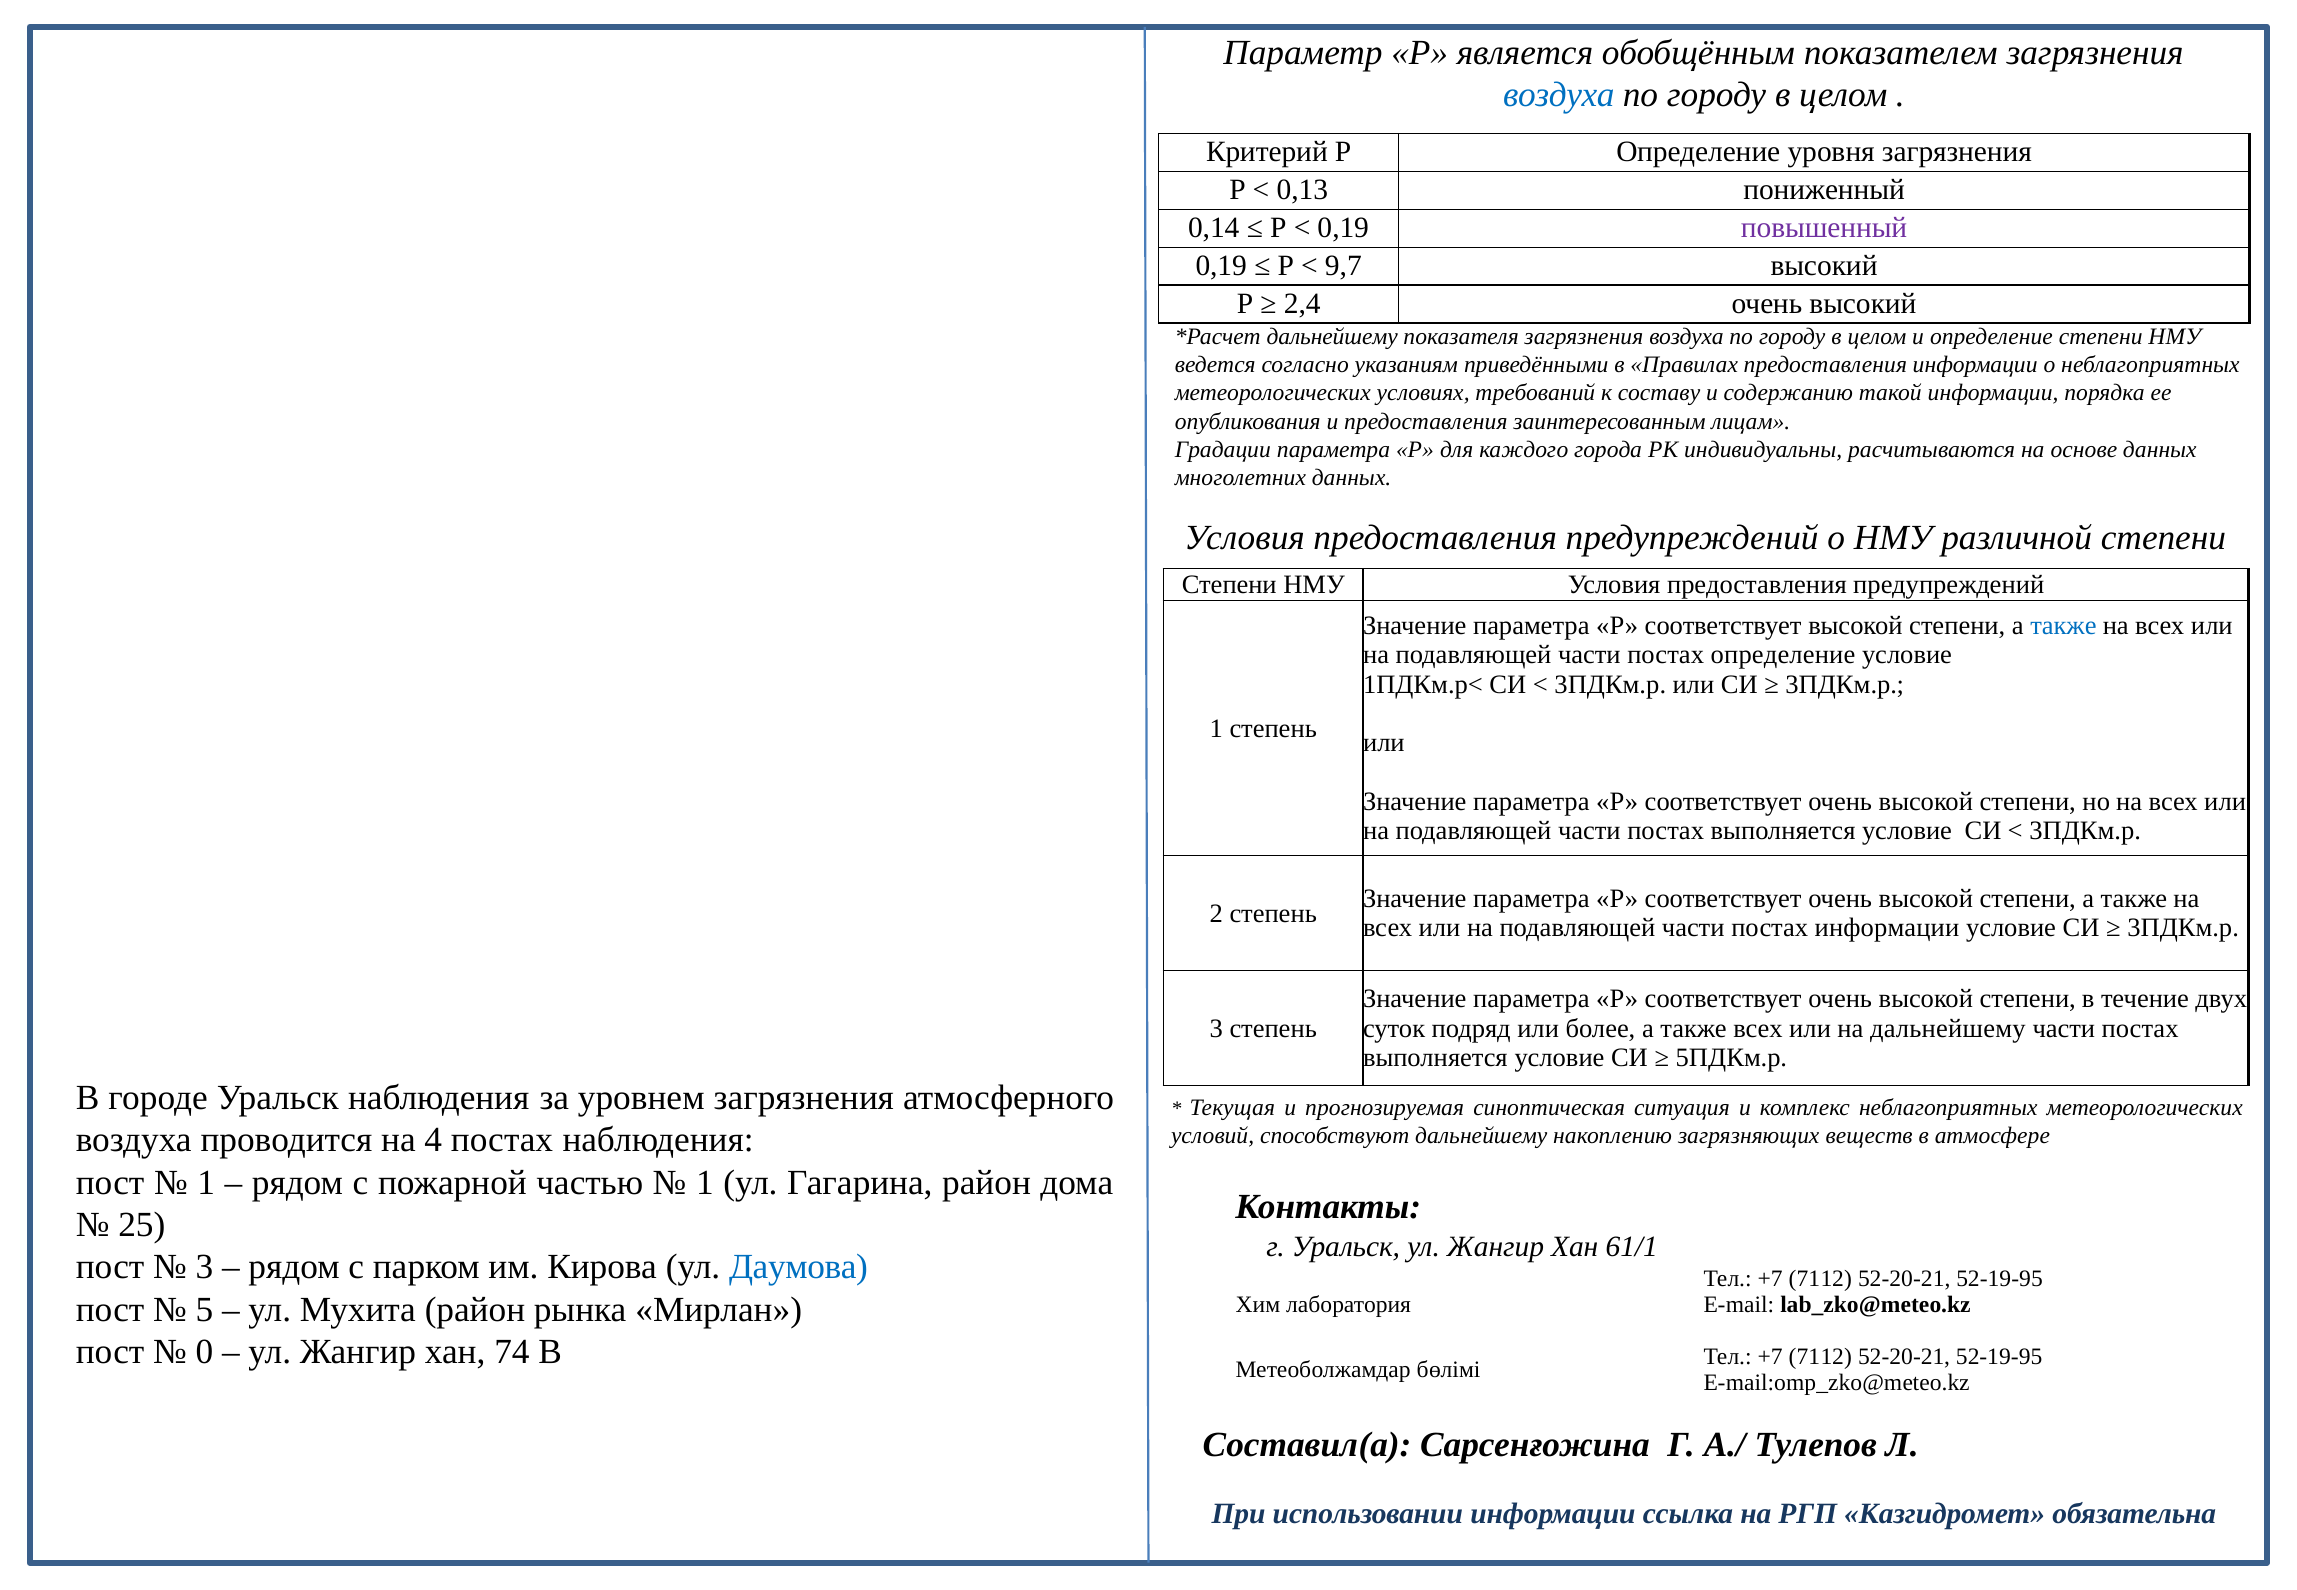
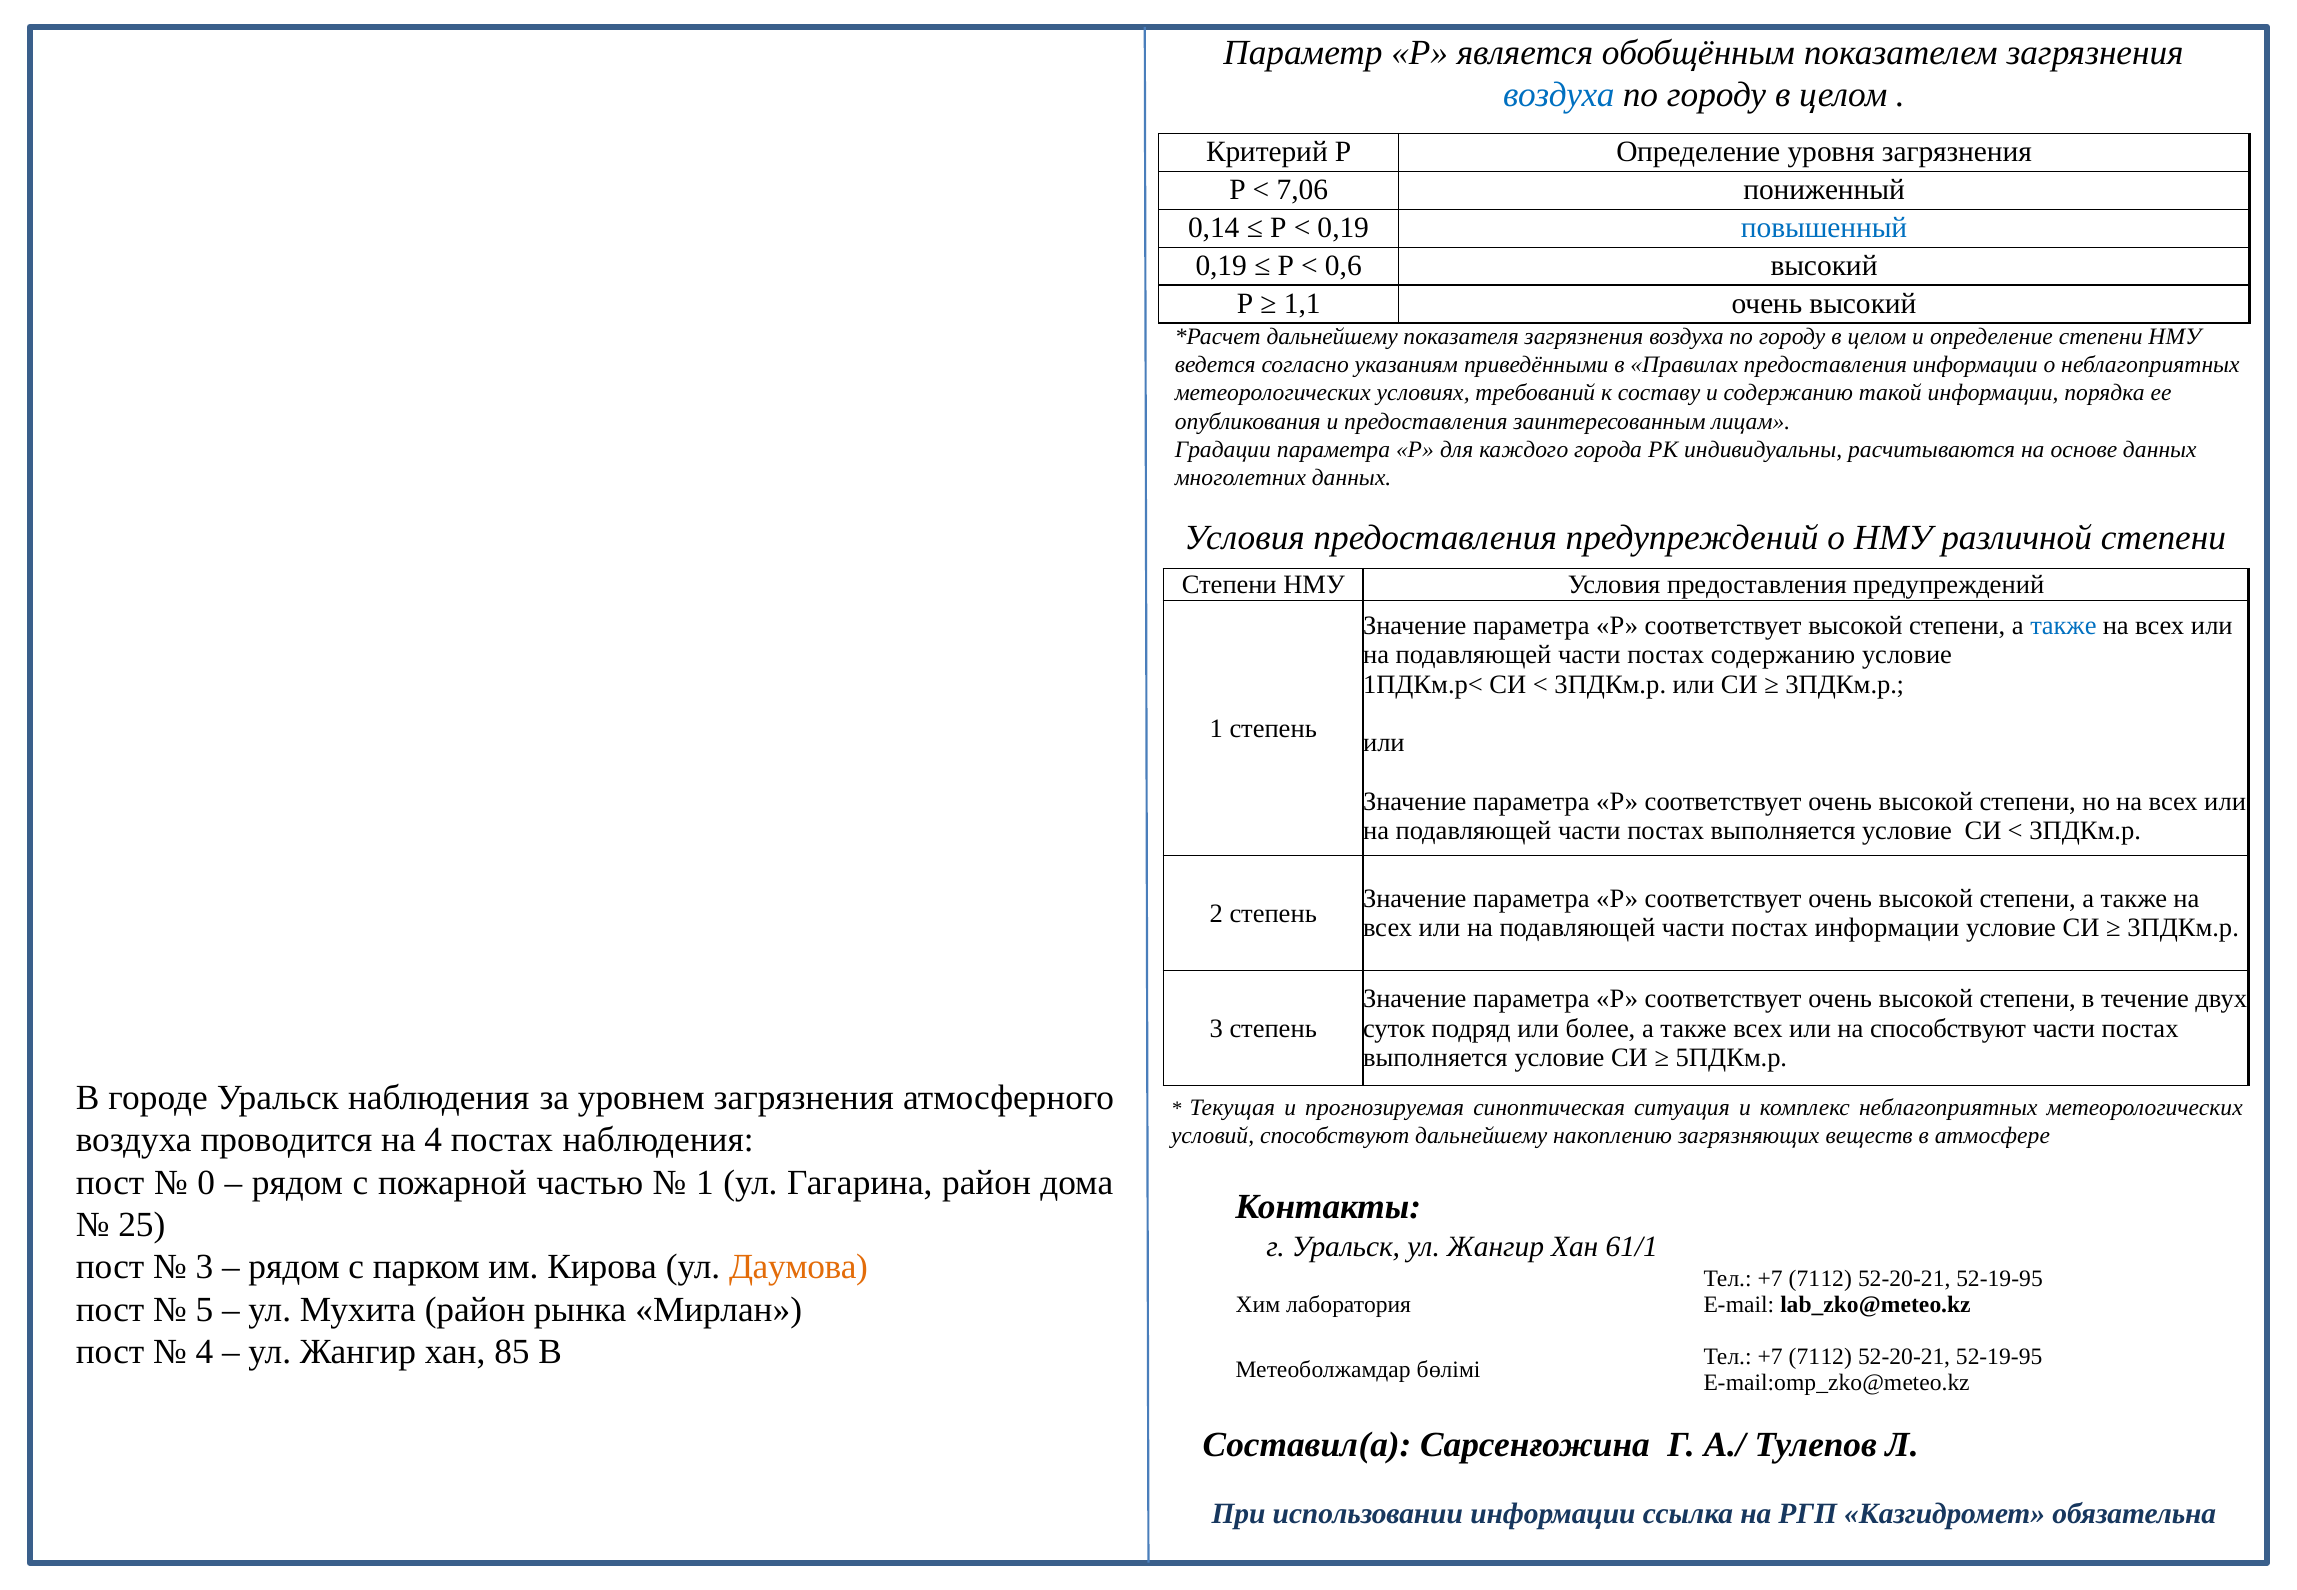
0,13: 0,13 -> 7,06 (1302, 190)
повышенный colour: purple -> blue (1824, 228)
9,7: 9,7 -> 0,6 (1343, 266)
2,4: 2,4 -> 1,1 (1302, 304)
постах определение: определение -> содержанию (1783, 655)
на дальнейшему: дальнейшему -> способствуют (1948, 1028)
1: 1 -> 0 (206, 1183)
Даумова colour: blue -> orange (798, 1267)
0: 0 -> 4 (204, 1352)
74: 74 -> 85 (512, 1352)
